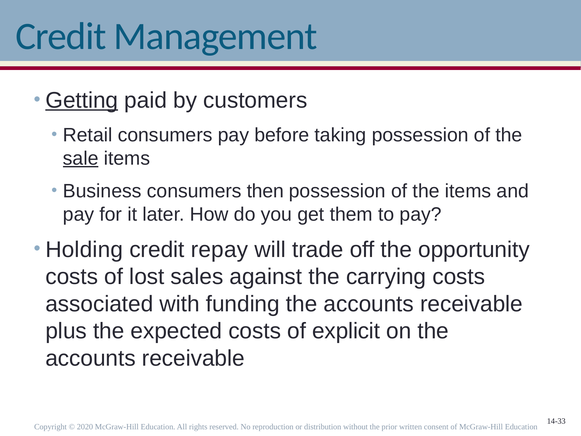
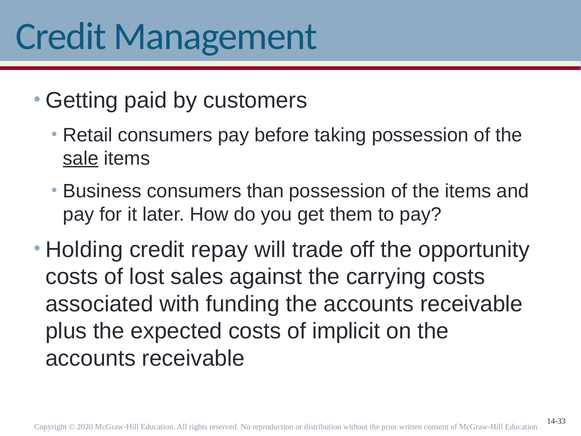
Getting underline: present -> none (82, 100)
then: then -> than (265, 191)
explicit: explicit -> implicit (346, 331)
